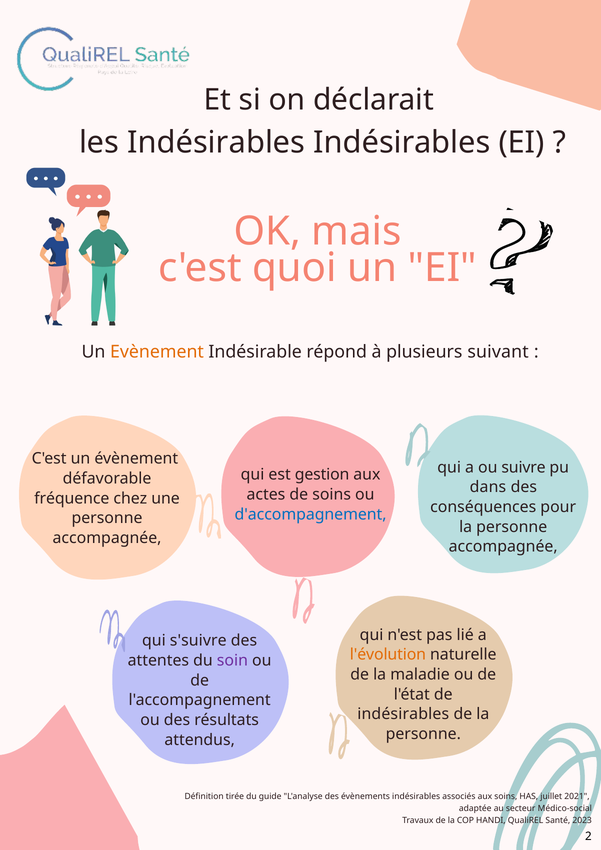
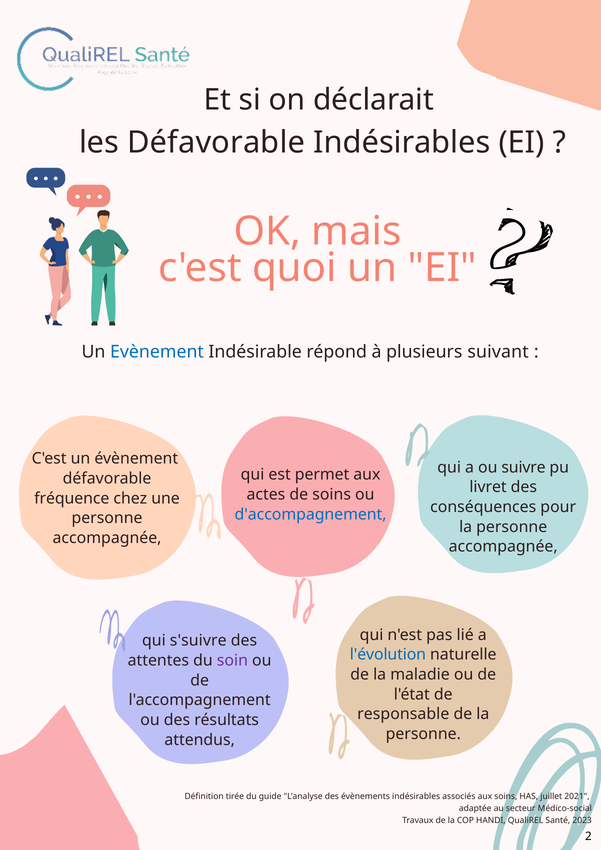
Indésirables: Indésirables -> Défavorable (216, 143)
Evènement colour: orange -> blue (157, 352)
gestion: gestion -> permet (322, 475)
dans: dans -> livret (488, 487)
l'évolution colour: orange -> blue (388, 655)
indésirables: indésirables -> responsable (403, 714)
